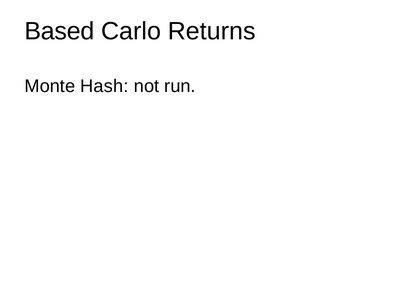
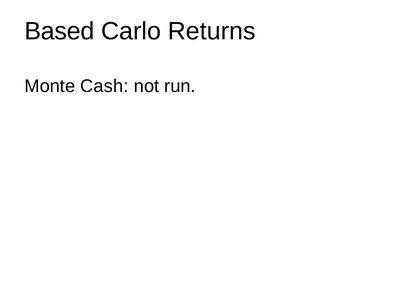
Hash: Hash -> Cash (104, 86)
